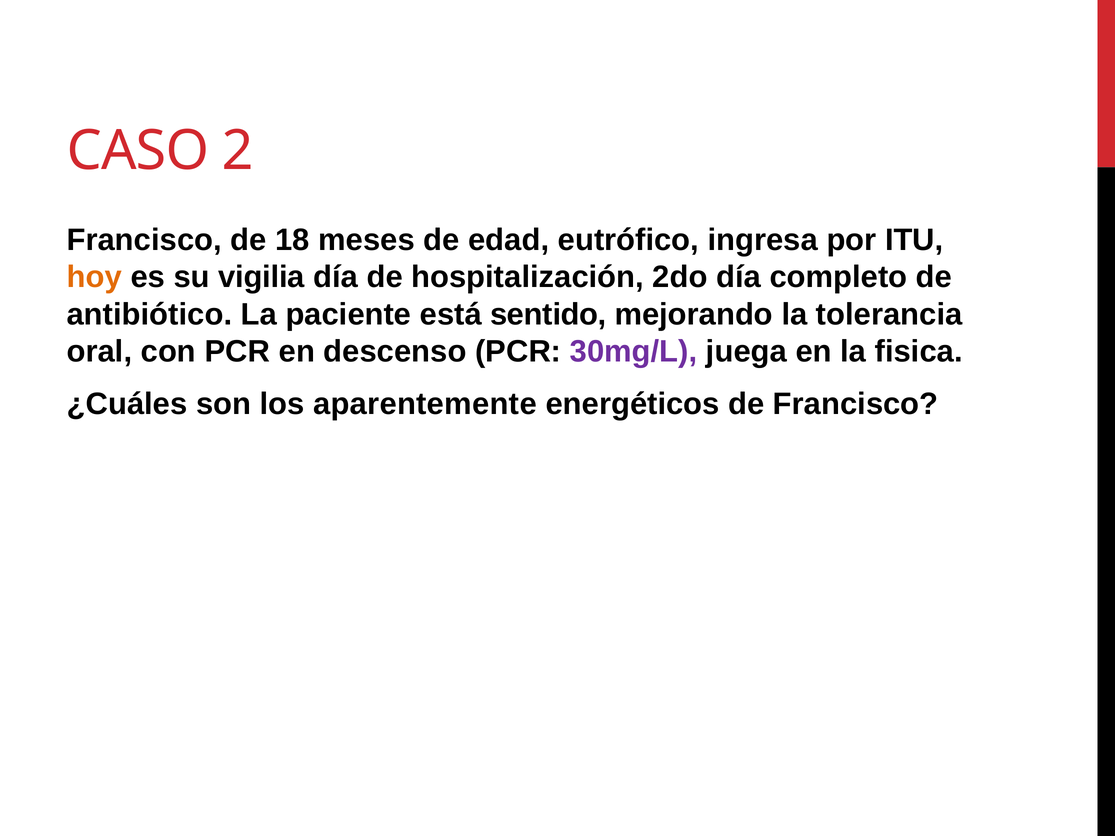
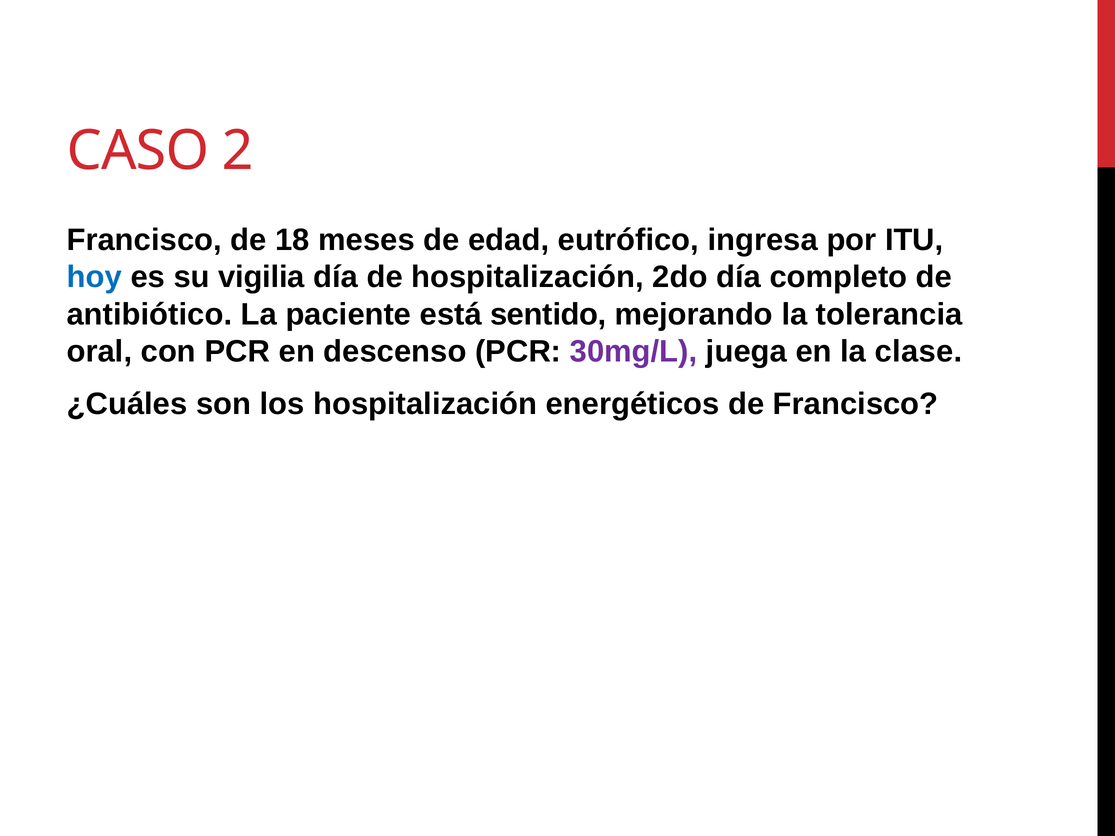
hoy colour: orange -> blue (94, 277)
fisica: fisica -> clase (919, 352)
los aparentemente: aparentemente -> hospitalización (425, 404)
